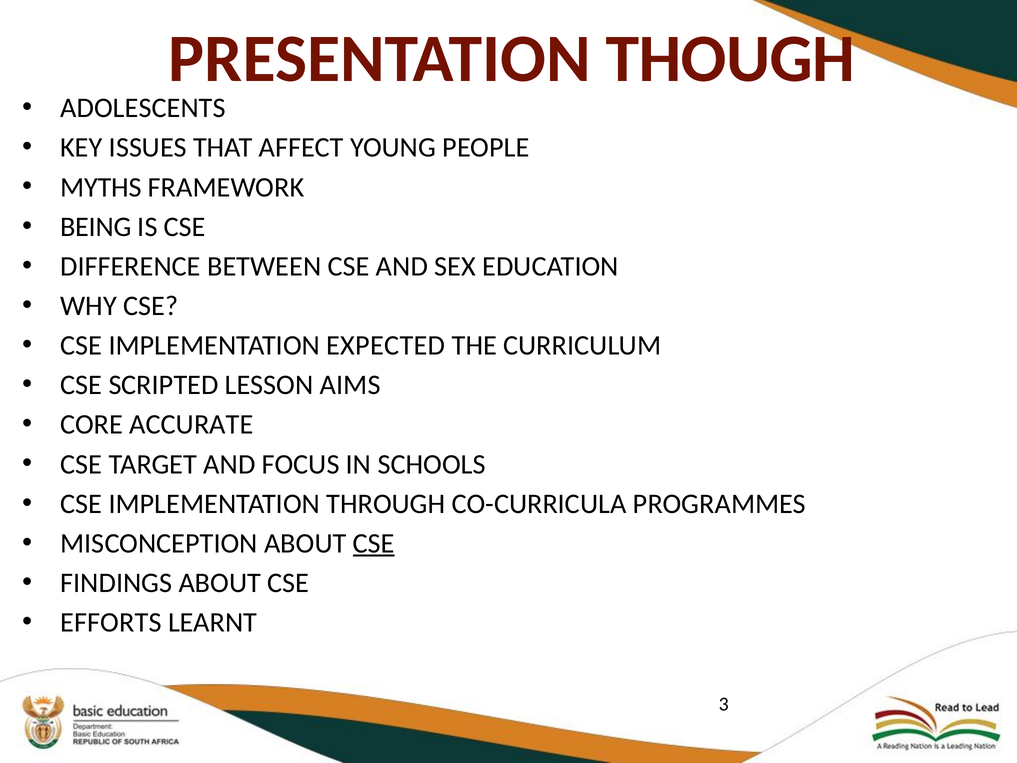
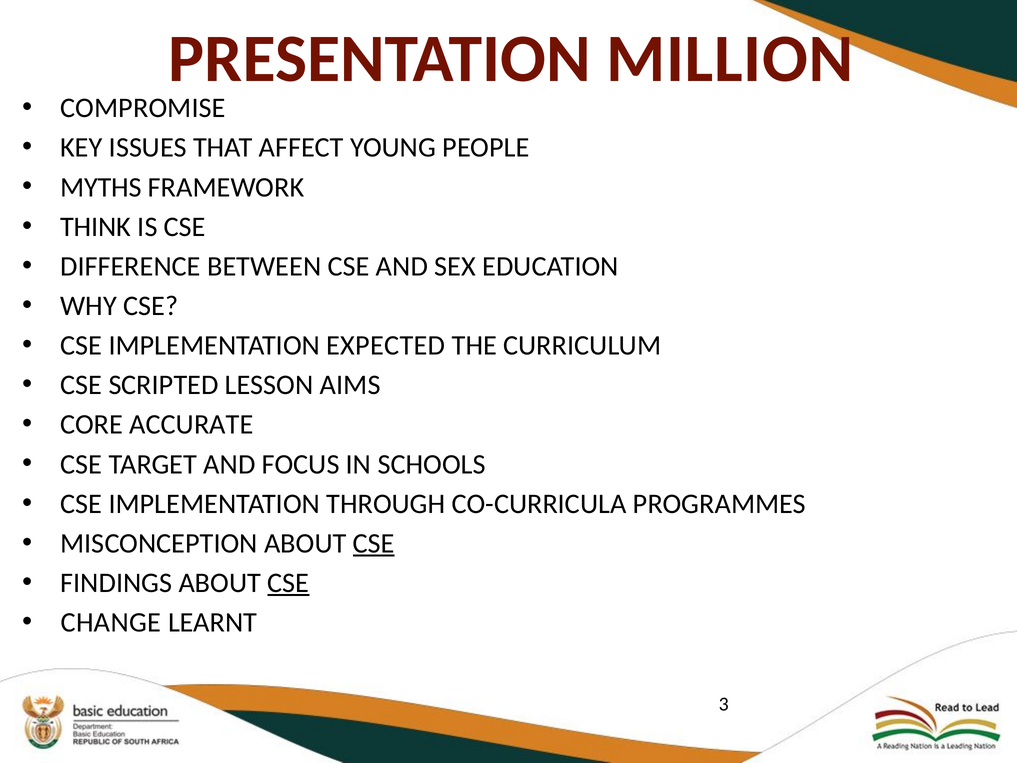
THOUGH: THOUGH -> MILLION (730, 59)
ADOLESCENTS: ADOLESCENTS -> COMPROMISE (143, 108)
BEING: BEING -> THINK (96, 227)
CSE underline: none -> present (288, 583)
EFFORTS: EFFORTS -> CHANGE (111, 622)
